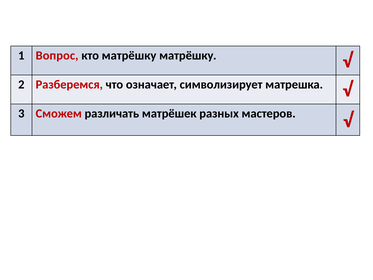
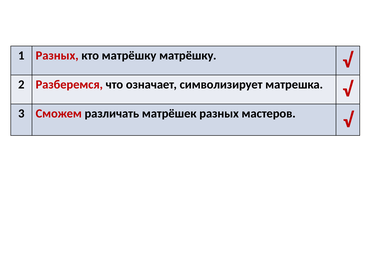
1 Вопрос: Вопрос -> Разных (57, 55)
